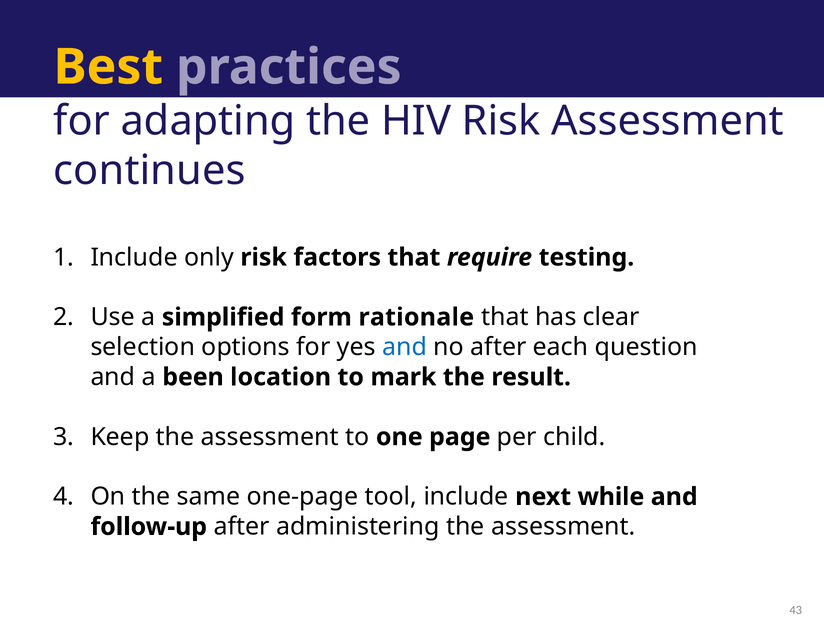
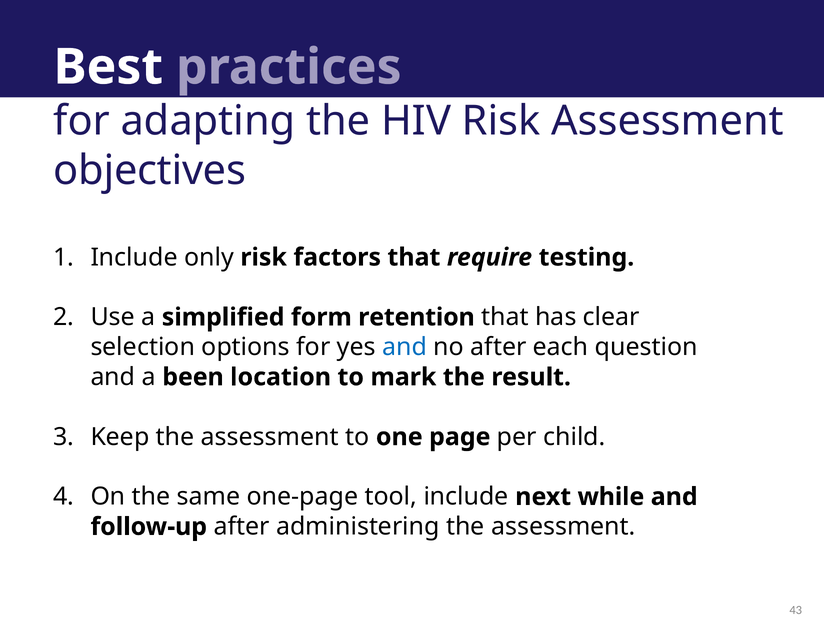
Best colour: yellow -> white (108, 67)
continues: continues -> objectives (150, 171)
rationale: rationale -> retention (417, 318)
